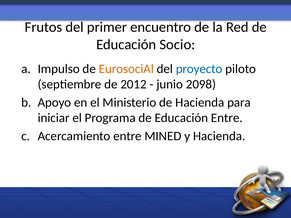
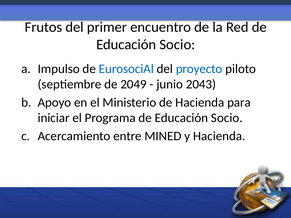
EurosociAl colour: orange -> blue (126, 69)
2012: 2012 -> 2049 (134, 84)
2098: 2098 -> 2043 (201, 84)
Programa de Educación Entre: Entre -> Socio (227, 118)
